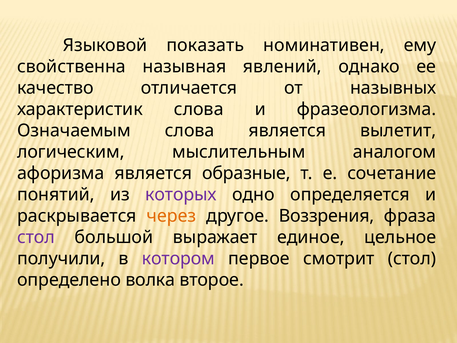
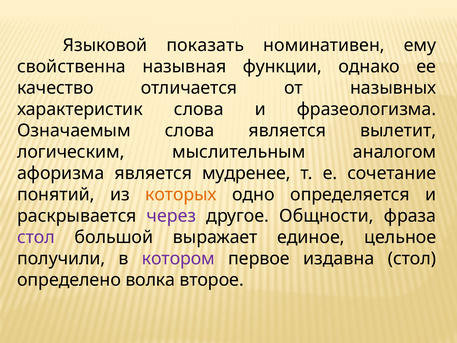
явлений: явлений -> функции (282, 66)
образные: образные -> мудренее (246, 173)
которых colour: purple -> orange (181, 195)
через colour: orange -> purple (171, 216)
Воззрения: Воззрения -> Общности (326, 216)
смотрит: смотрит -> издавна (339, 259)
